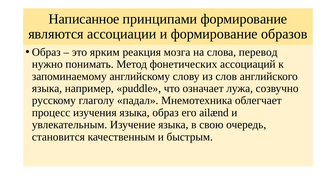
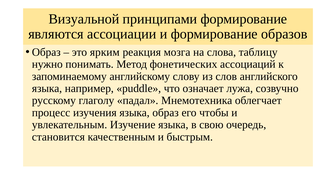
Написанное: Написанное -> Визуальной (84, 19)
перевод: перевод -> таблицу (258, 52)
ailænd: ailænd -> чтобы (214, 113)
